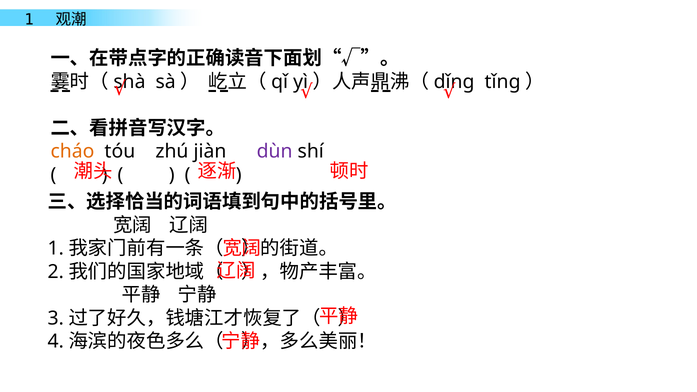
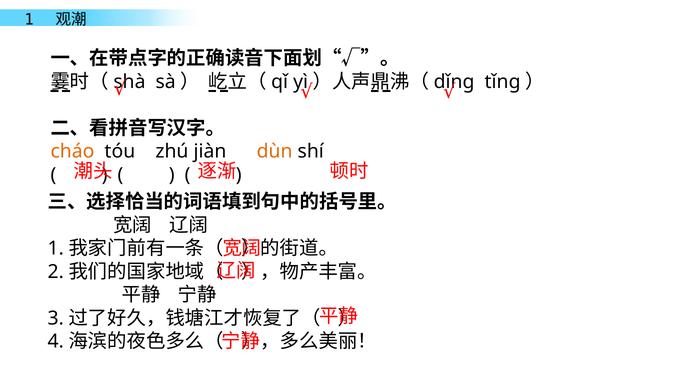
dùn colour: purple -> orange (275, 152)
